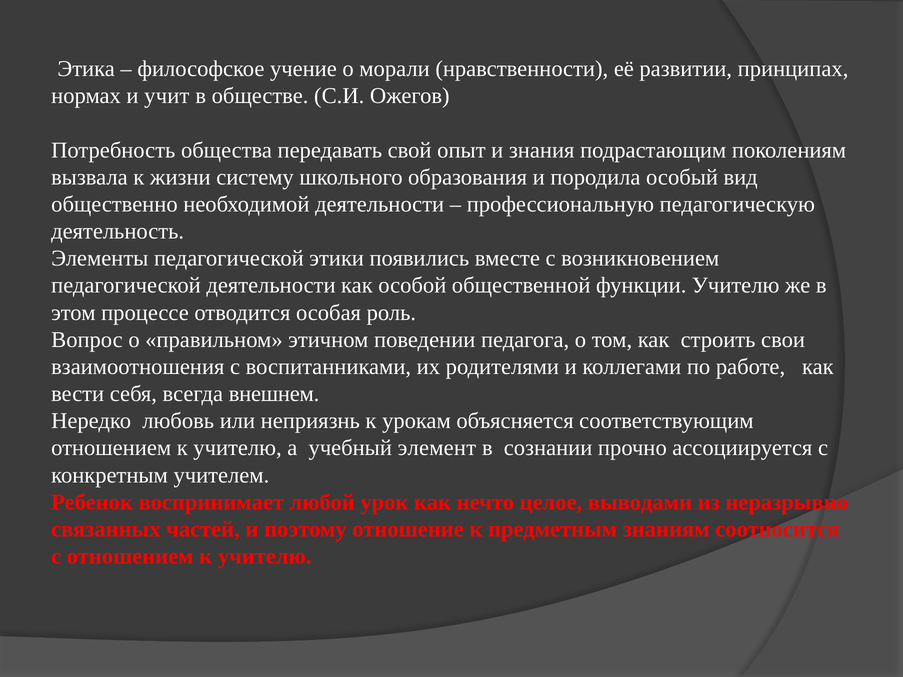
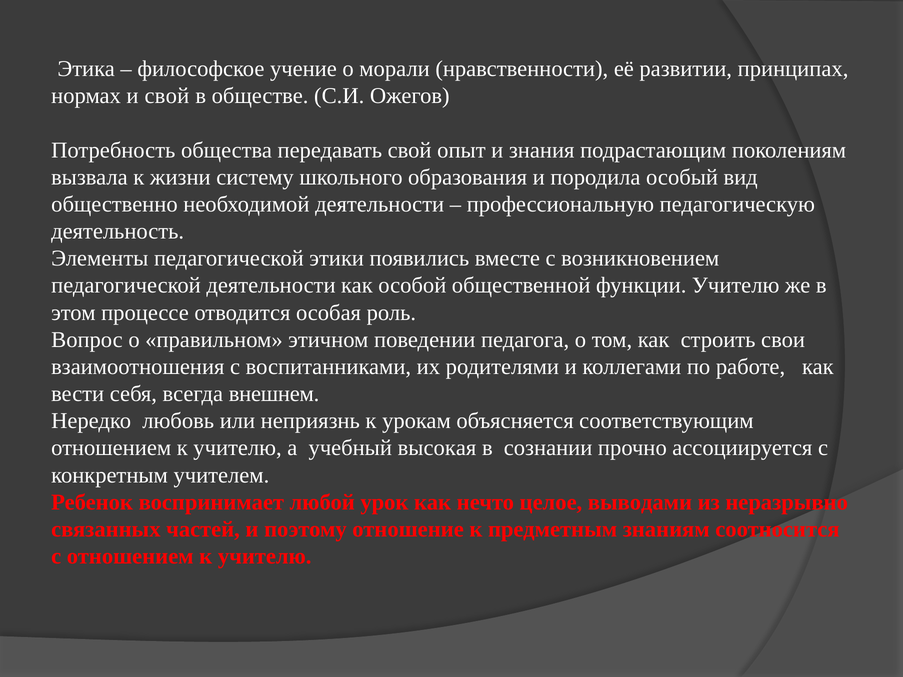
и учит: учит -> свой (167, 96)
элемент: элемент -> высокая (437, 448)
